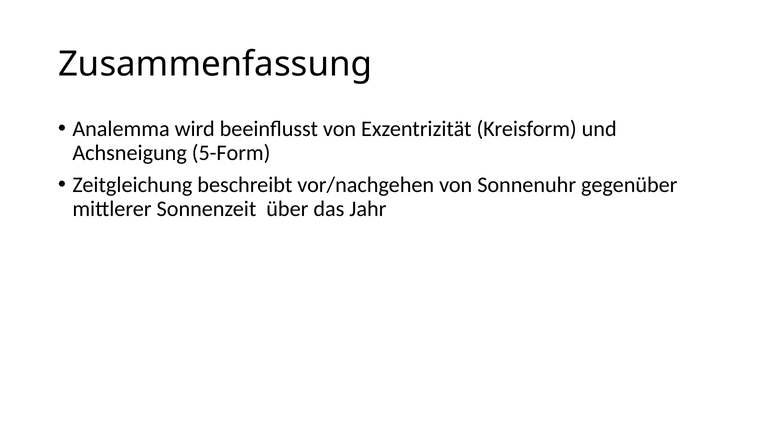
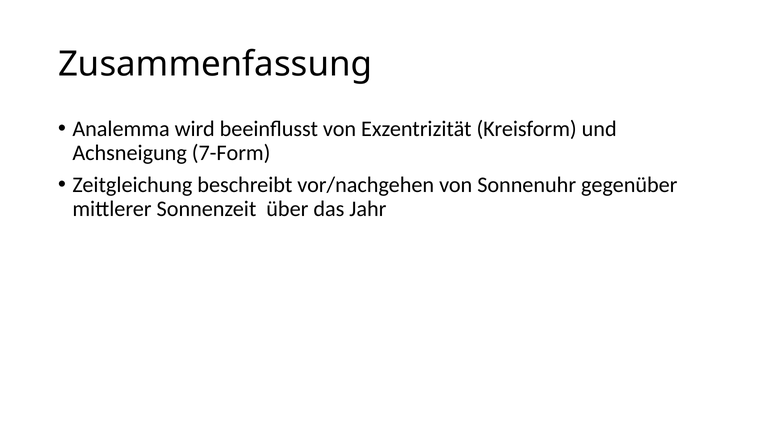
5-Form: 5-Form -> 7-Form (231, 153)
